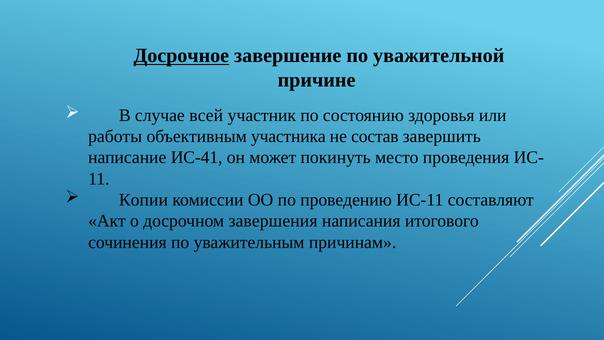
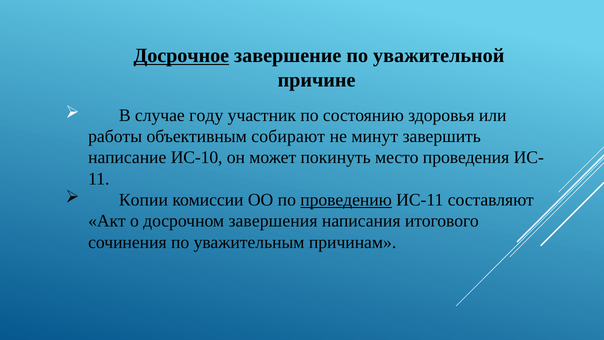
всей: всей -> году (206, 115)
участника: участника -> собирают (288, 136)
состав: состав -> минут (375, 136)
ИС-41: ИС-41 -> ИС-10 (197, 158)
проведению underline: none -> present (346, 200)
